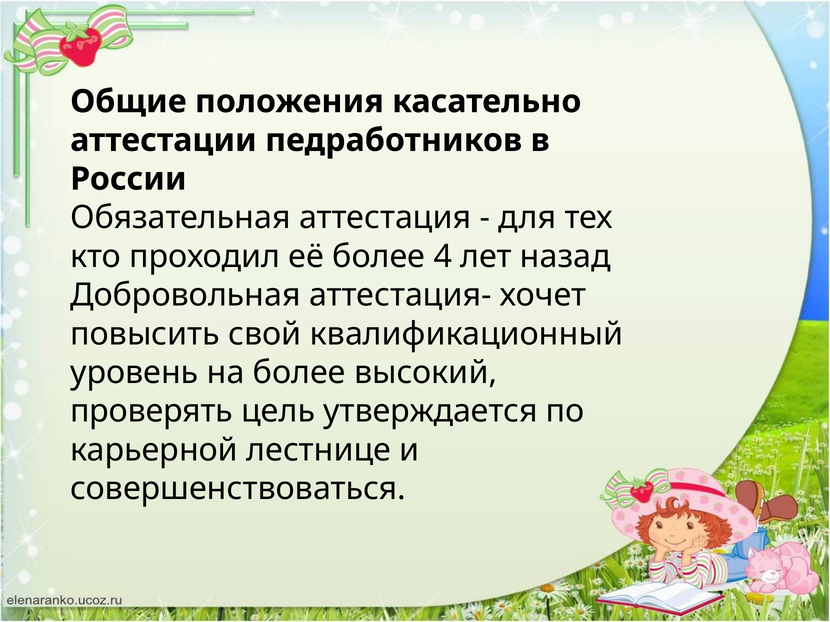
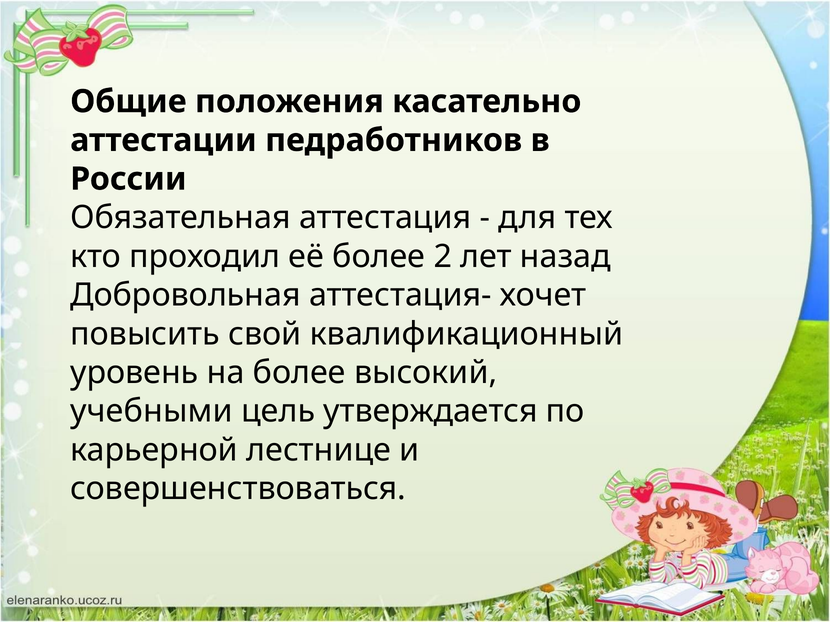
4: 4 -> 2 (443, 257)
проверять: проверять -> учебными (151, 412)
